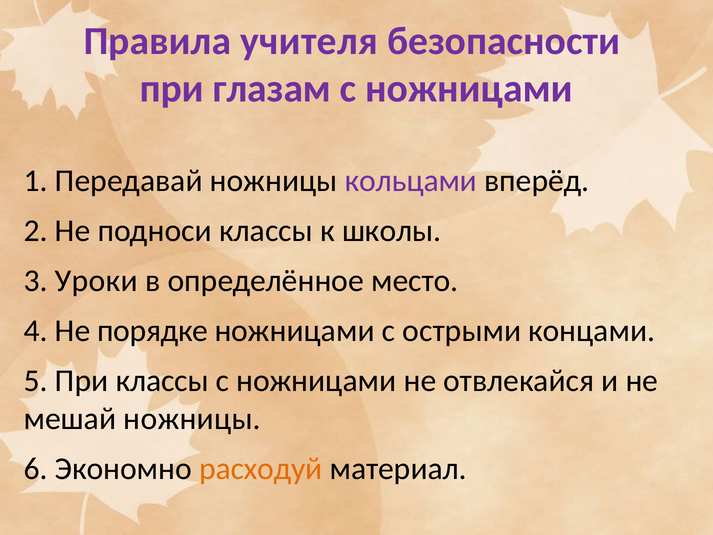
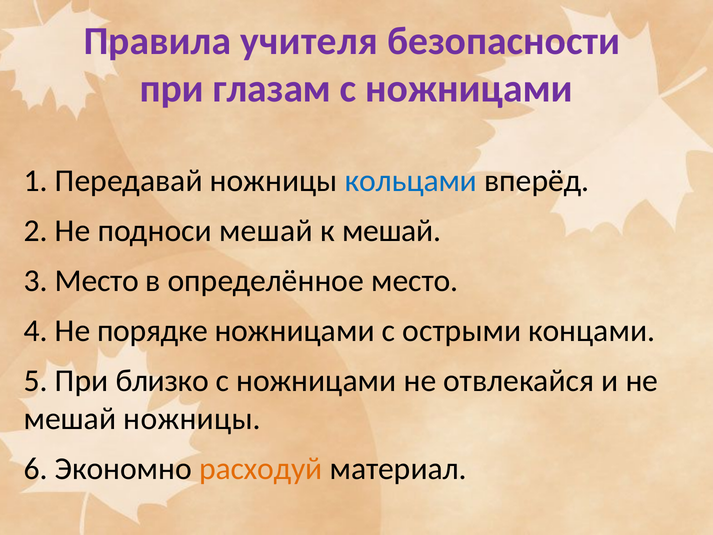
кольцами colour: purple -> blue (411, 181)
подноси классы: классы -> мешай (266, 231)
к школы: школы -> мешай (392, 231)
3 Уроки: Уроки -> Место (97, 281)
При классы: классы -> близко (162, 380)
